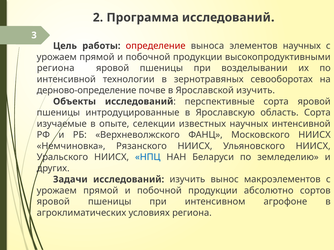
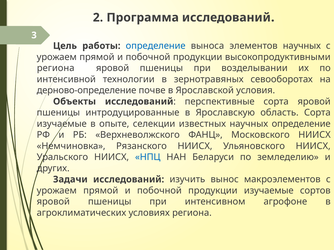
определение colour: red -> blue (156, 46)
Ярославской изучить: изучить -> условия (256, 91)
научных интенсивной: интенсивной -> определение (301, 124)
продукции абсолютно: абсолютно -> изучаемые (269, 191)
